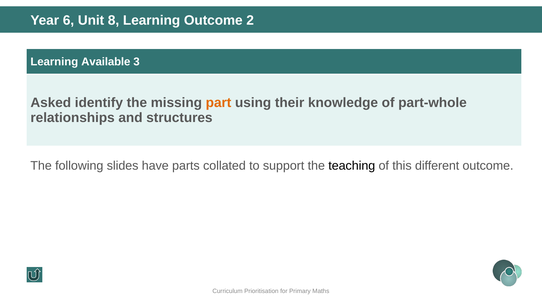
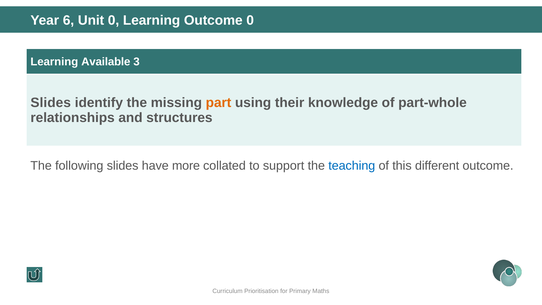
Unit 8: 8 -> 0 (114, 20)
Outcome 2: 2 -> 0 (250, 20)
Asked: Asked -> Slides (51, 103)
parts: parts -> more (186, 166)
teaching colour: black -> blue (352, 166)
